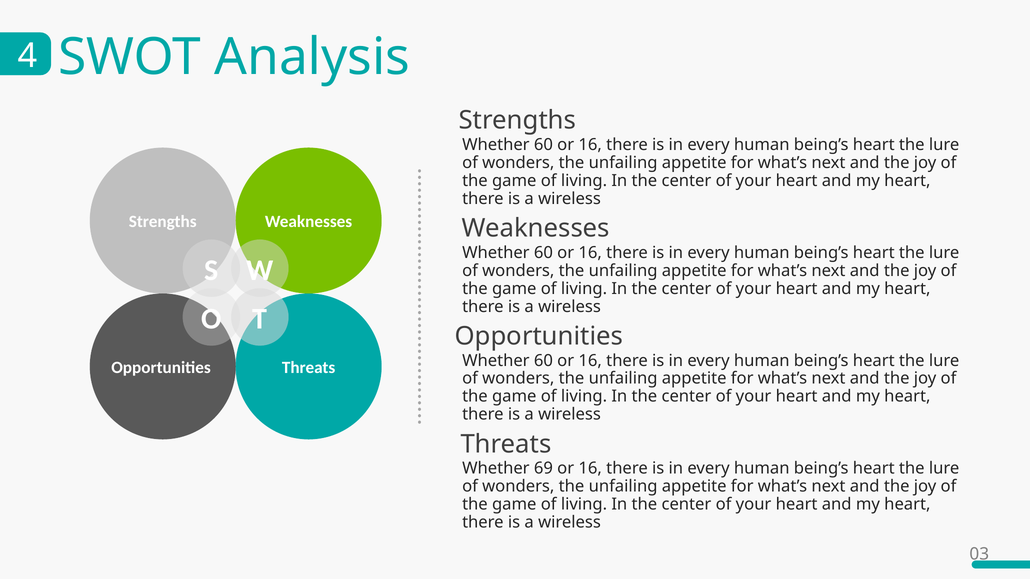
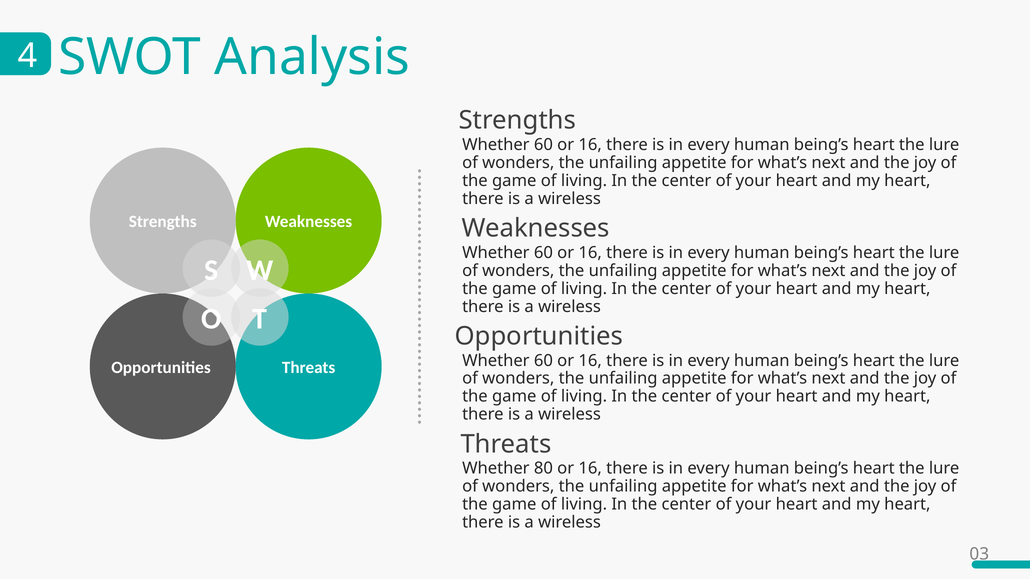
69: 69 -> 80 (543, 469)
